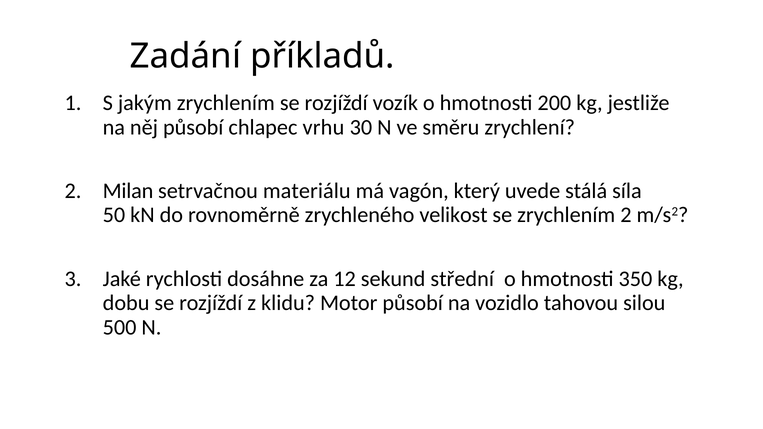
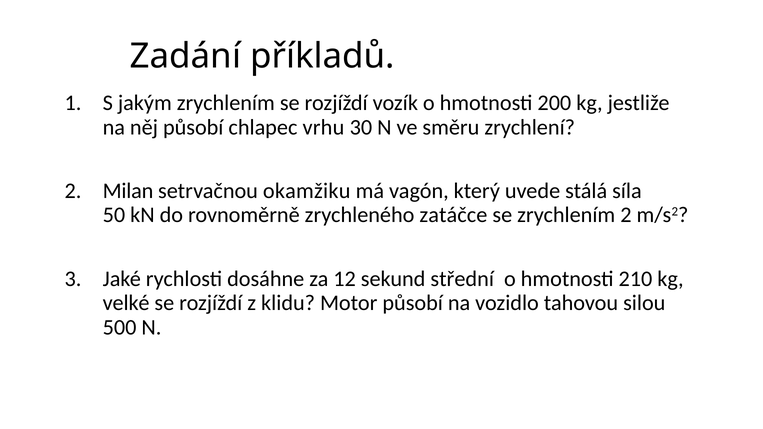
materiálu: materiálu -> okamžiku (307, 191)
velikost: velikost -> zatáčce (453, 215)
350: 350 -> 210 (635, 279)
dobu: dobu -> velké (126, 303)
